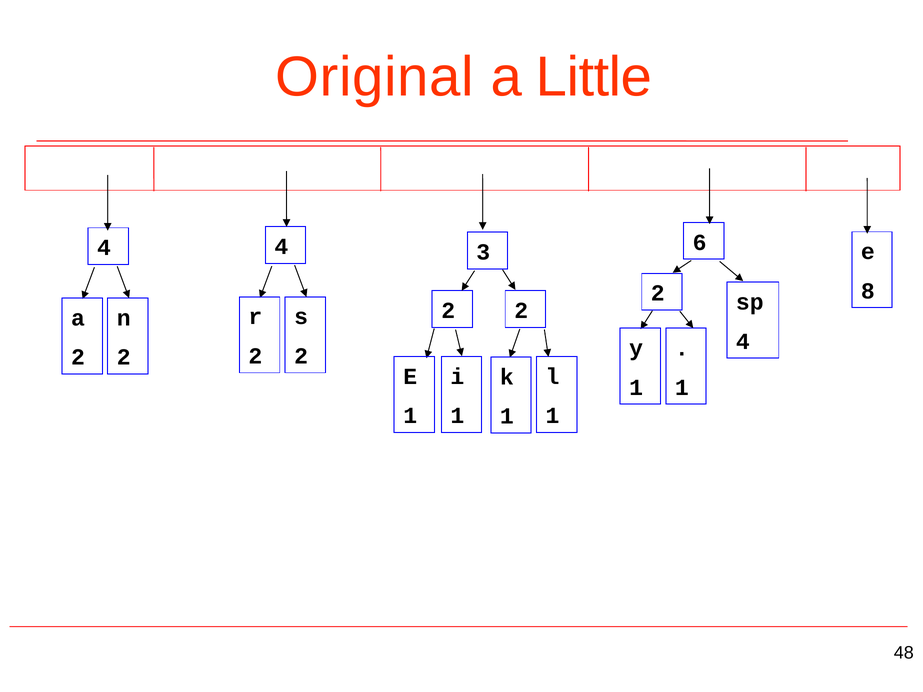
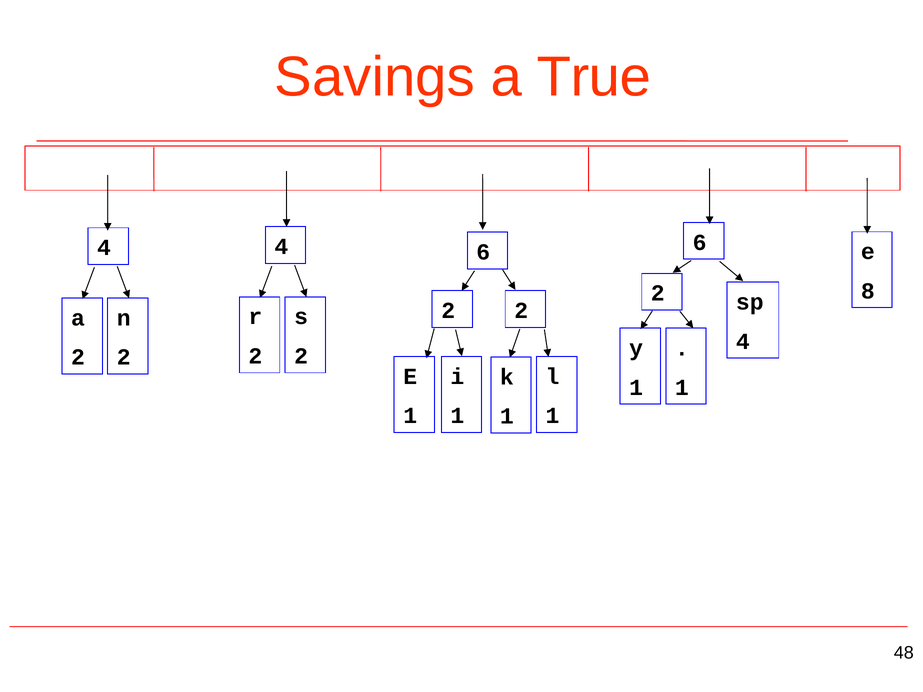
Original: Original -> Savings (375, 77)
Little: Little -> True (594, 77)
4 3: 3 -> 6 (483, 252)
